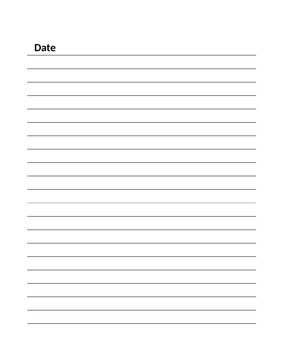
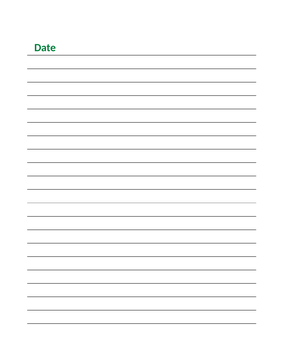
Date colour: black -> green (45, 48)
